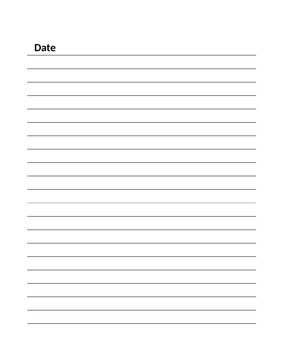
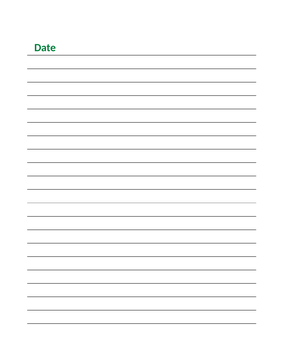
Date colour: black -> green (45, 48)
